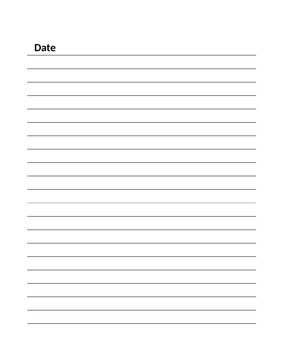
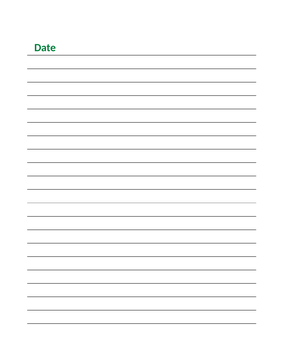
Date colour: black -> green (45, 48)
